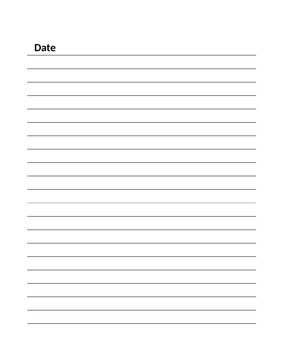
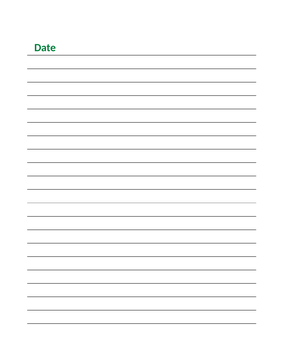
Date colour: black -> green (45, 48)
